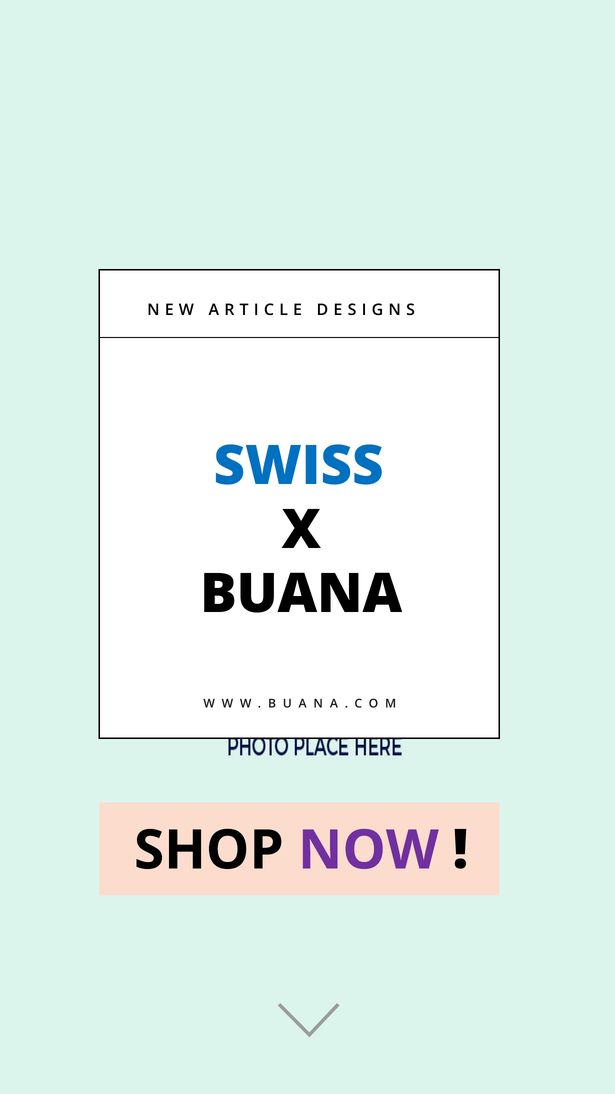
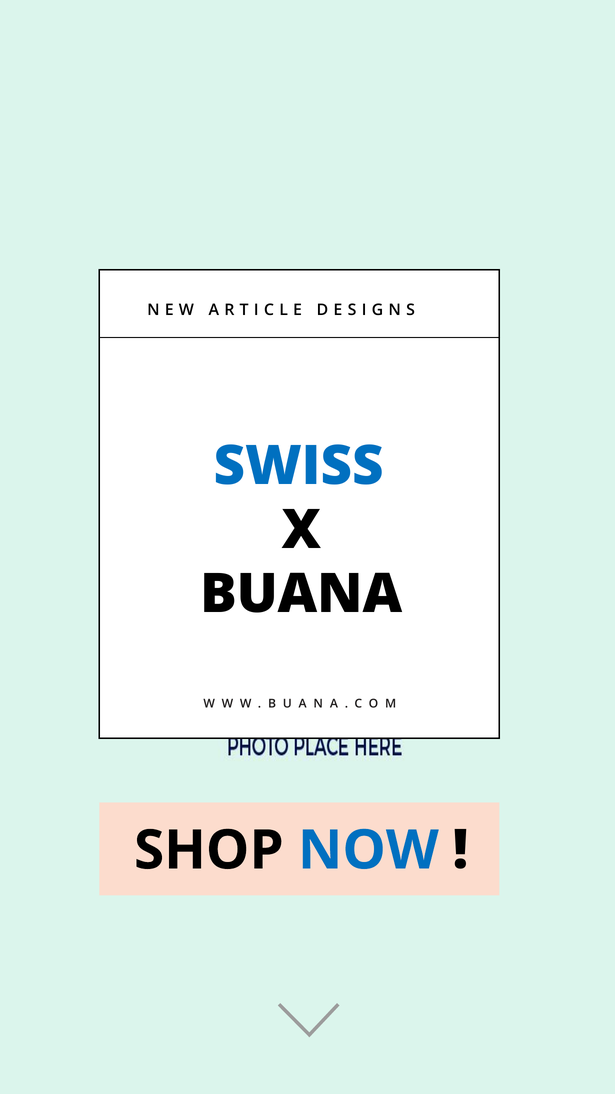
NOW colour: purple -> blue (368, 850)
